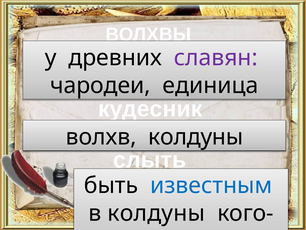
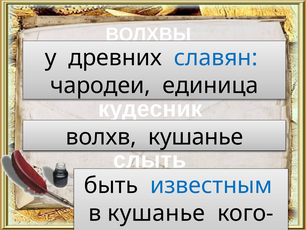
славян colour: purple -> blue (216, 58)
волхв колдуны: колдуны -> кушанье (196, 137)
в колдуны: колдуны -> кушанье (156, 213)
